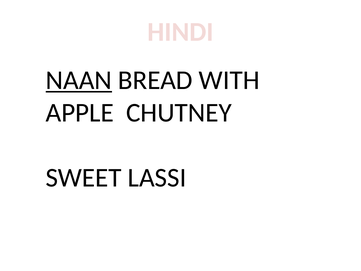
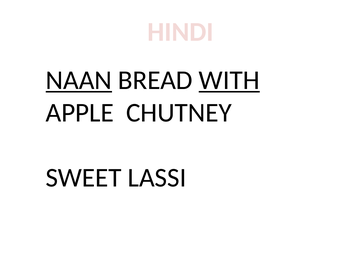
WITH underline: none -> present (229, 80)
